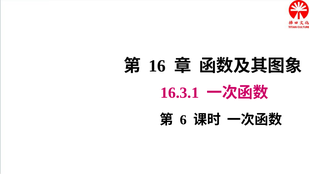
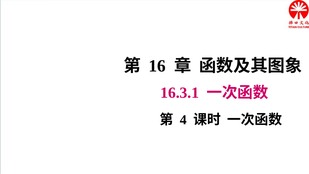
6: 6 -> 4 (183, 120)
